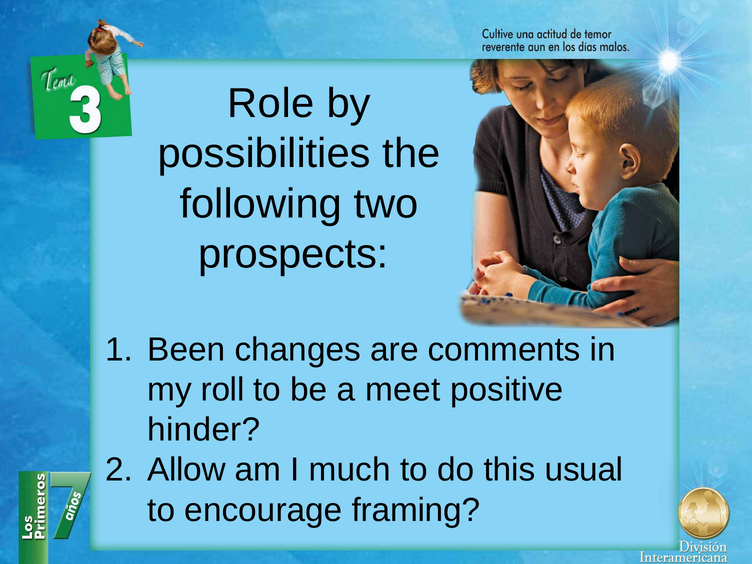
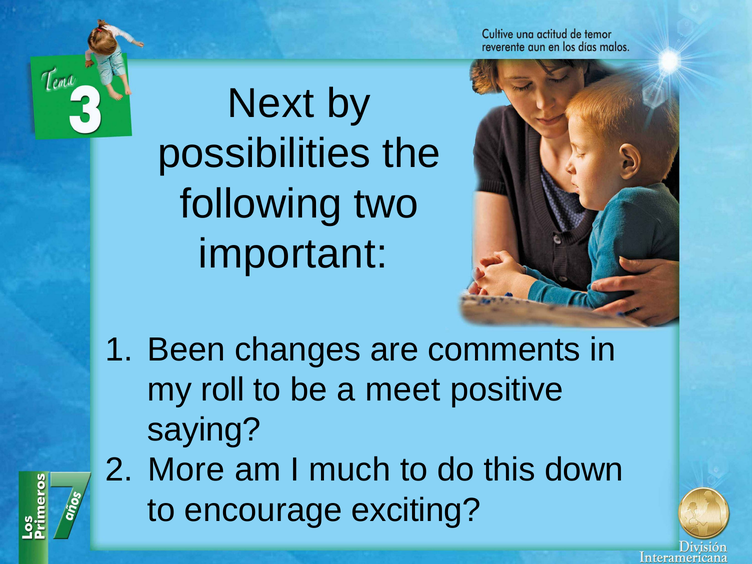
Role: Role -> Next (271, 104)
prospects: prospects -> important (293, 254)
hinder: hinder -> saying (204, 430)
Allow: Allow -> More (186, 470)
usual: usual -> down (584, 470)
framing: framing -> exciting (416, 510)
